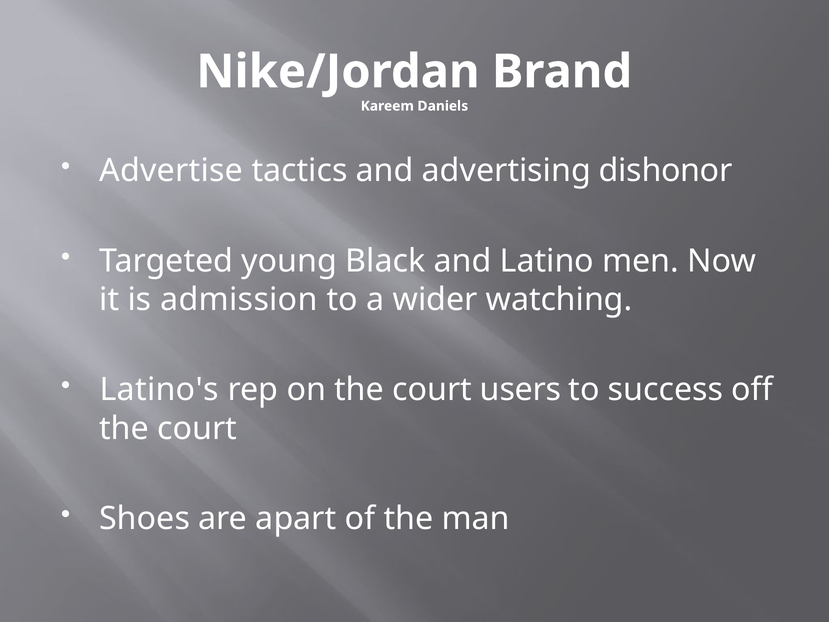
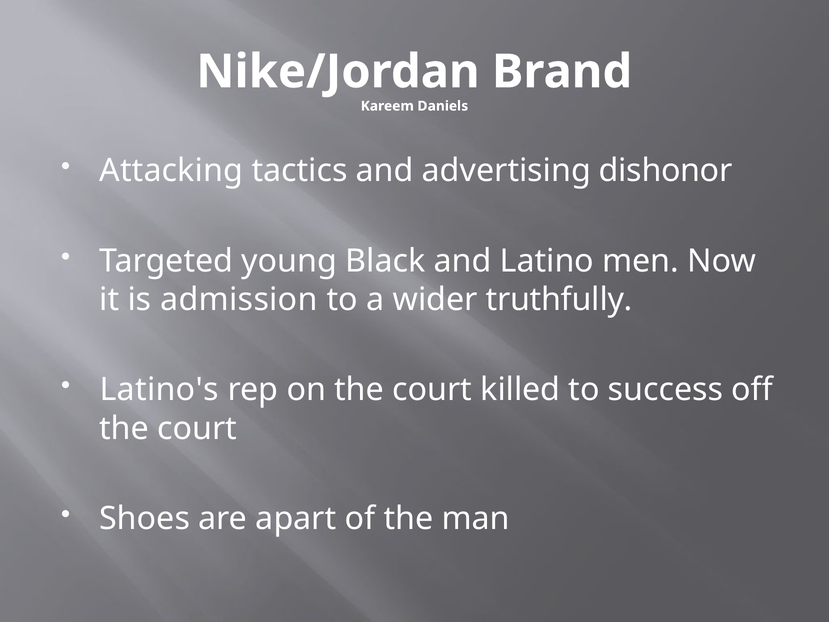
Advertise: Advertise -> Attacking (171, 171)
watching: watching -> truthfully (559, 299)
users: users -> killed (520, 390)
